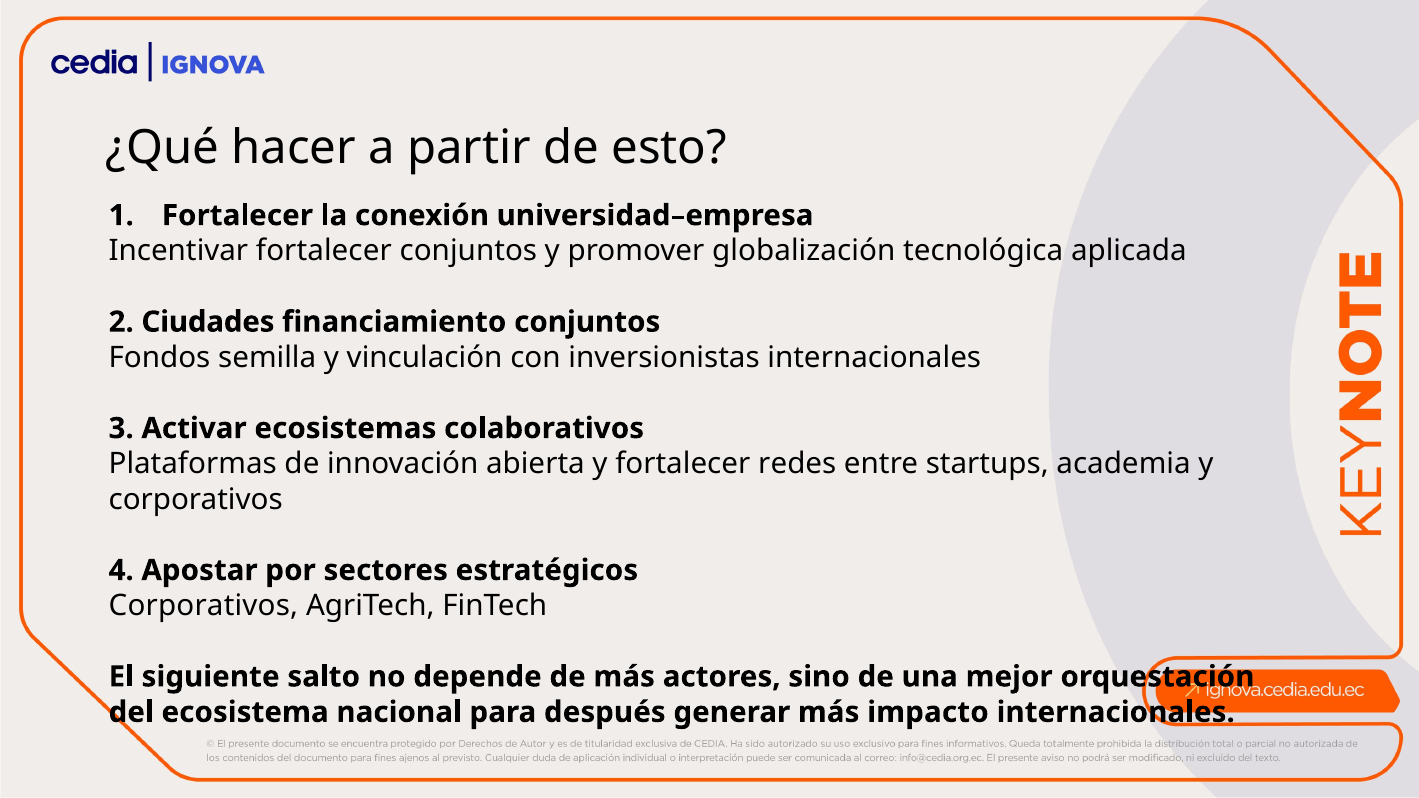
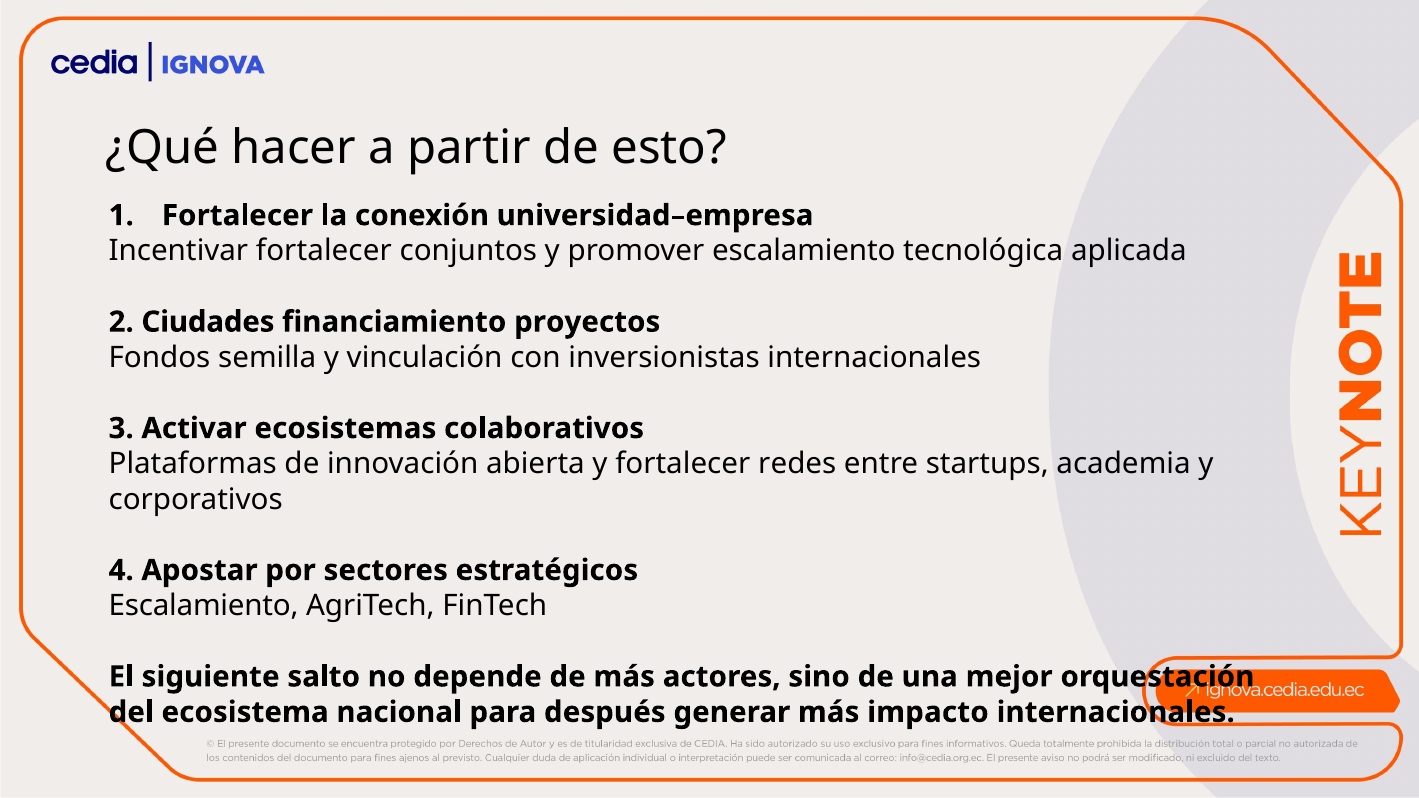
promover globalización: globalización -> escalamiento (804, 251)
financiamiento conjuntos: conjuntos -> proyectos (587, 322)
Corporativos: Corporativos -> Escalamiento (204, 606)
